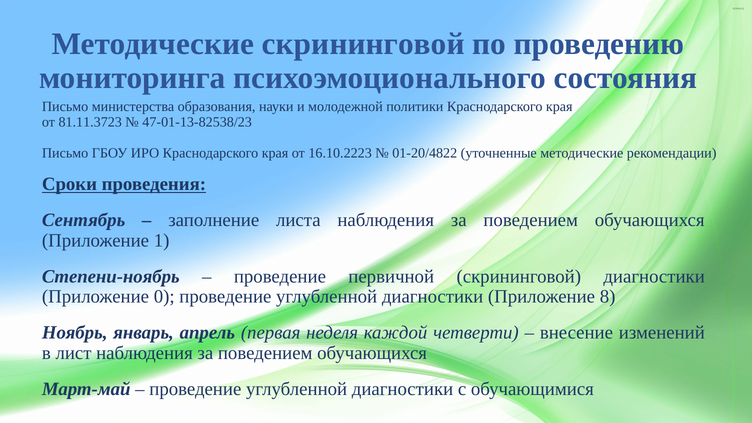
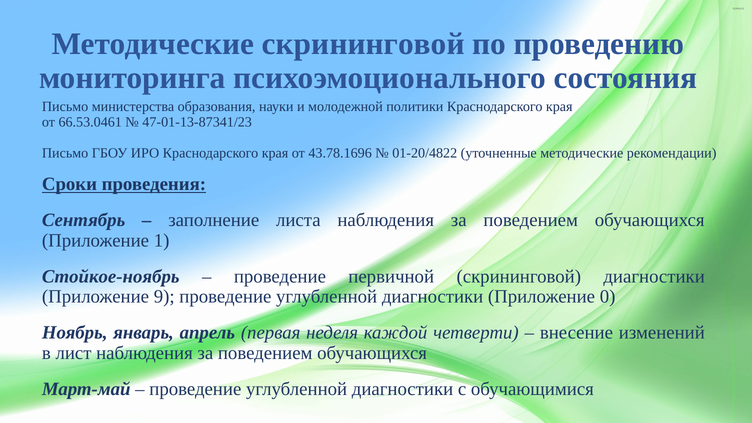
81.11.3723: 81.11.3723 -> 66.53.0461 (90, 122)
47-01-13-82538/23: 47-01-13-82538/23 -> 47-01-13-87341/23 (197, 122)
16.10.2223: 16.10.2223 -> 43.78.1696 (340, 153)
Степени-ноябрь: Степени-ноябрь -> Стойкое-ноябрь (111, 276)
0: 0 -> 9 (164, 297)
8: 8 -> 0 (608, 297)
